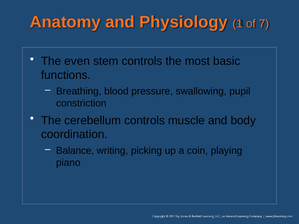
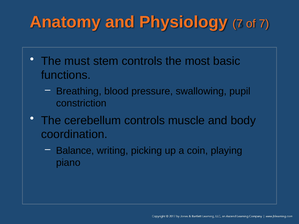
Physiology 1: 1 -> 7 (238, 24)
even: even -> must (77, 61)
